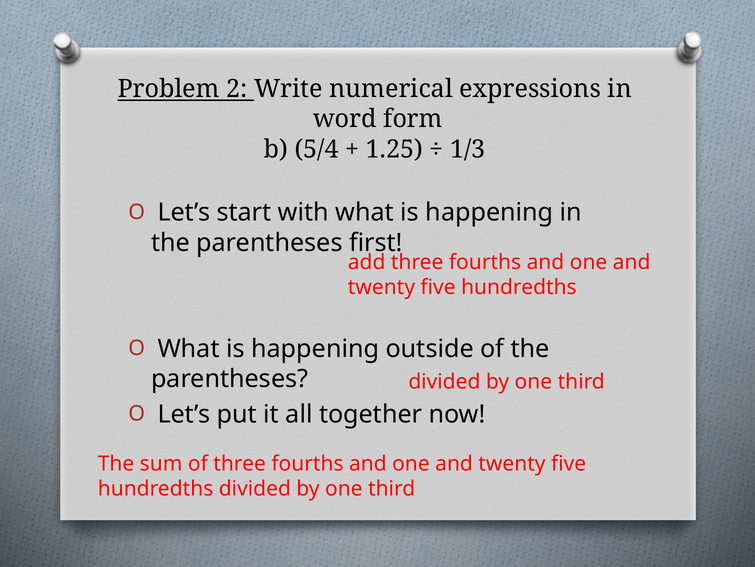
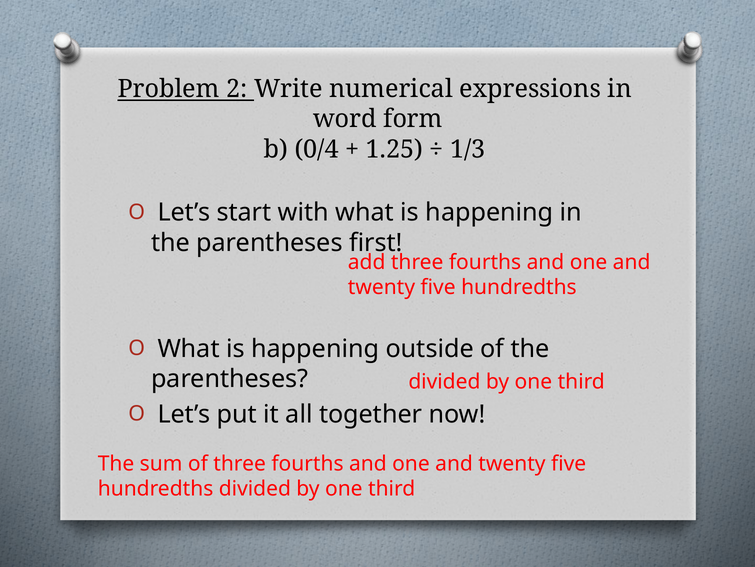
5/4: 5/4 -> 0/4 (317, 149)
